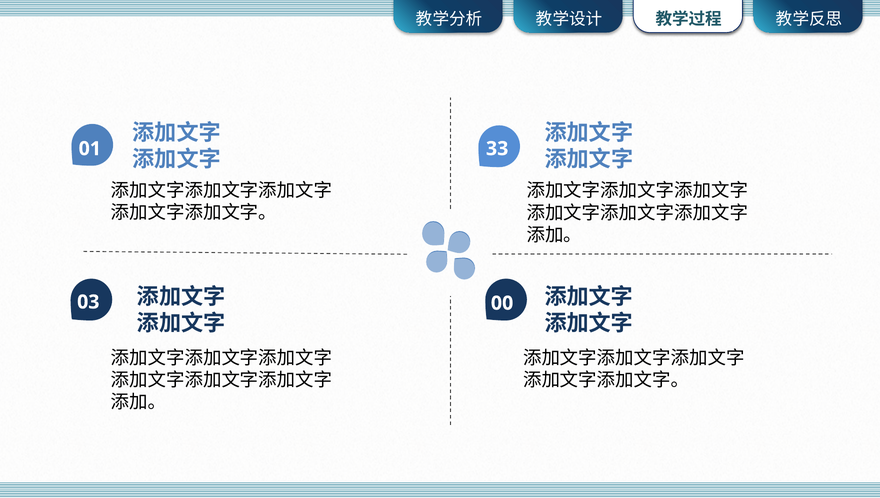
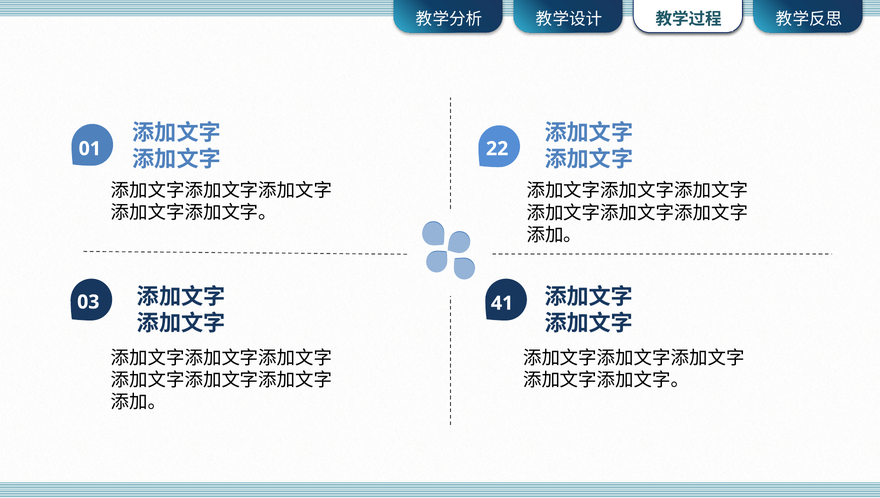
33: 33 -> 22 (497, 149)
00: 00 -> 41 (502, 303)
